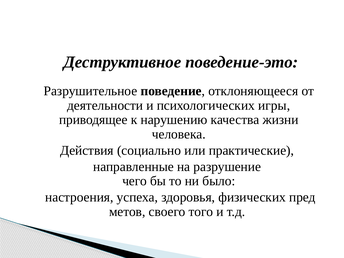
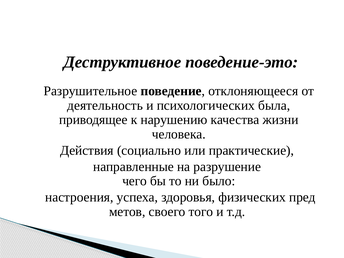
деятельности: деятельности -> деятельность (105, 105)
игры: игры -> была (274, 105)
